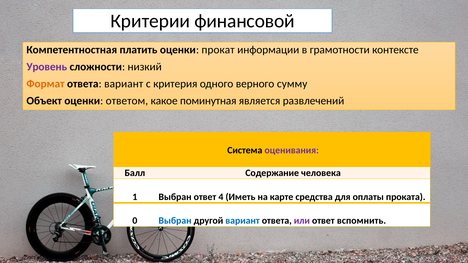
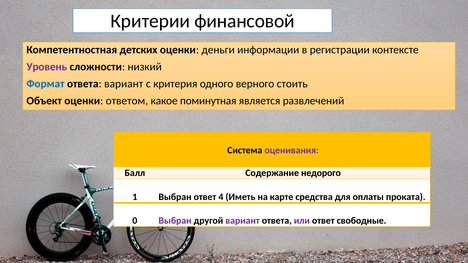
платить: платить -> детских (139, 50)
прокат: прокат -> деньги (218, 50)
грамотности: грамотности -> регистрации (340, 50)
Формат colour: orange -> blue (45, 84)
сумму: сумму -> стоить (292, 84)
человека: человека -> недорого (321, 173)
Выбран colour: blue -> purple (175, 221)
вариант colour: blue -> purple (243, 221)
вспомнить: вспомнить -> свободные (362, 221)
